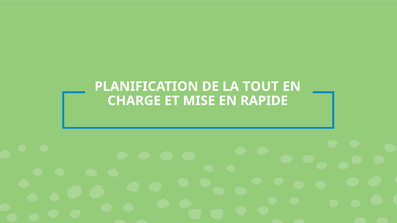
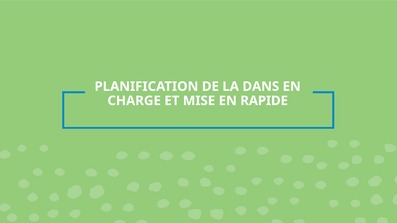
TOUT: TOUT -> DANS (261, 87)
